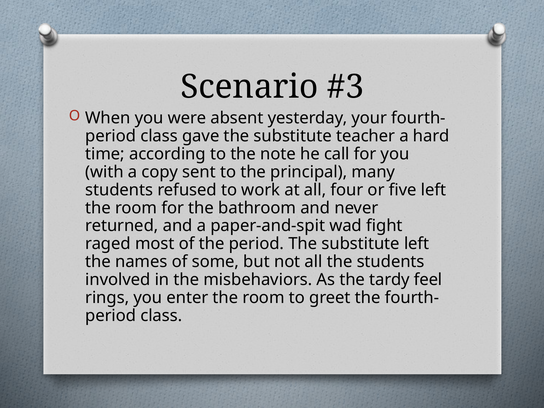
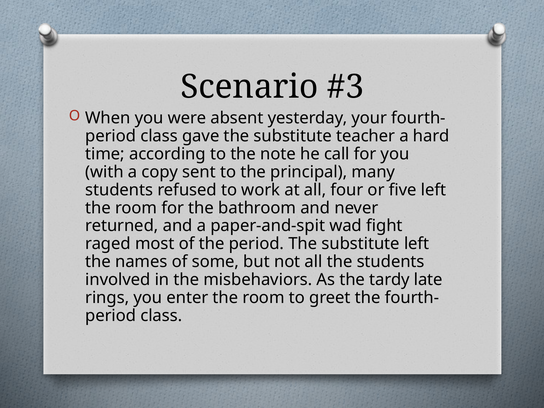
feel: feel -> late (428, 280)
